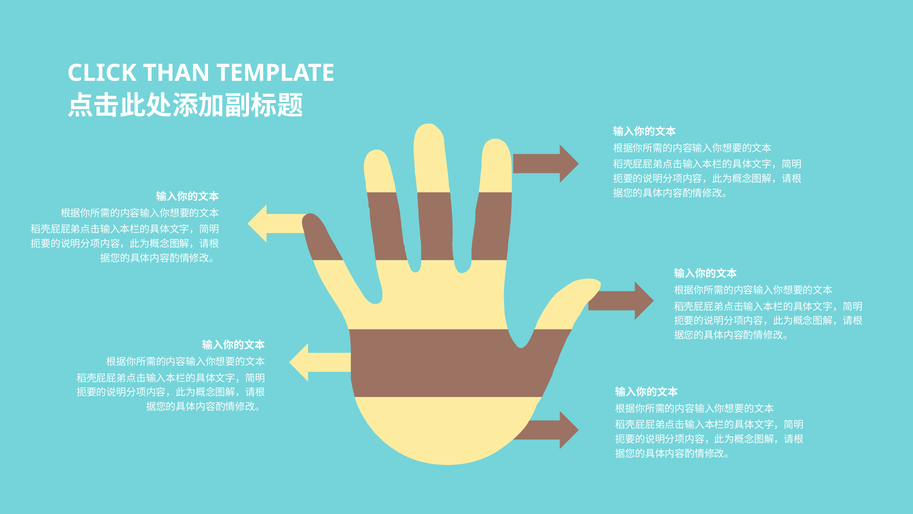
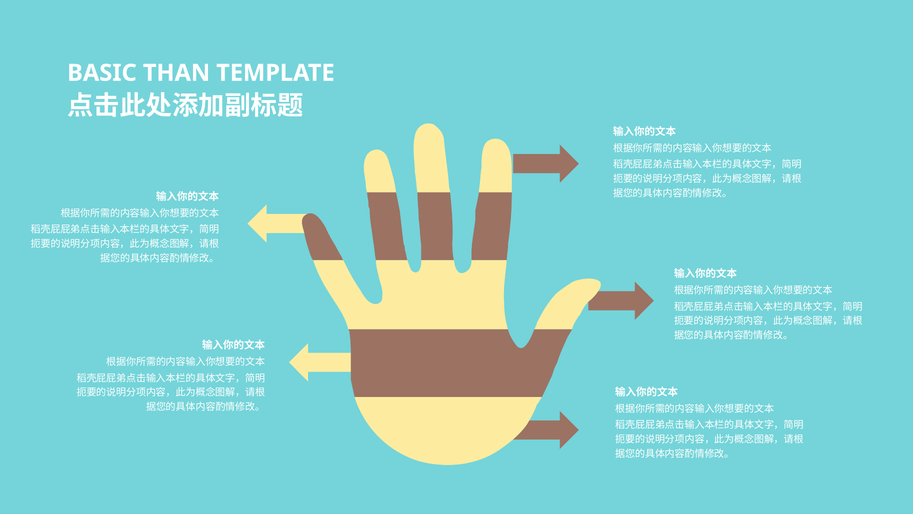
CLICK: CLICK -> BASIC (102, 73)
